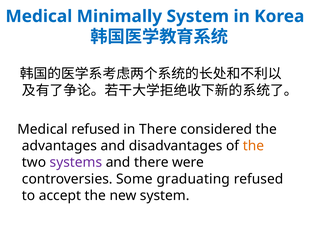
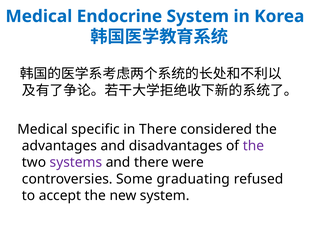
Minimally: Minimally -> Endocrine (119, 16)
Medical refused: refused -> specific (96, 129)
the colour: orange -> purple (253, 145)
